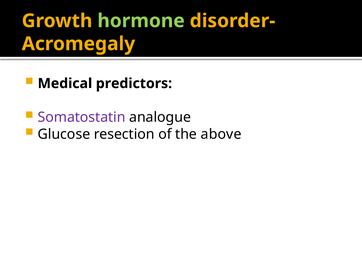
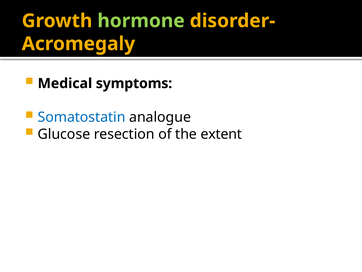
predictors: predictors -> symptoms (134, 83)
Somatostatin colour: purple -> blue (82, 117)
above: above -> extent (221, 134)
